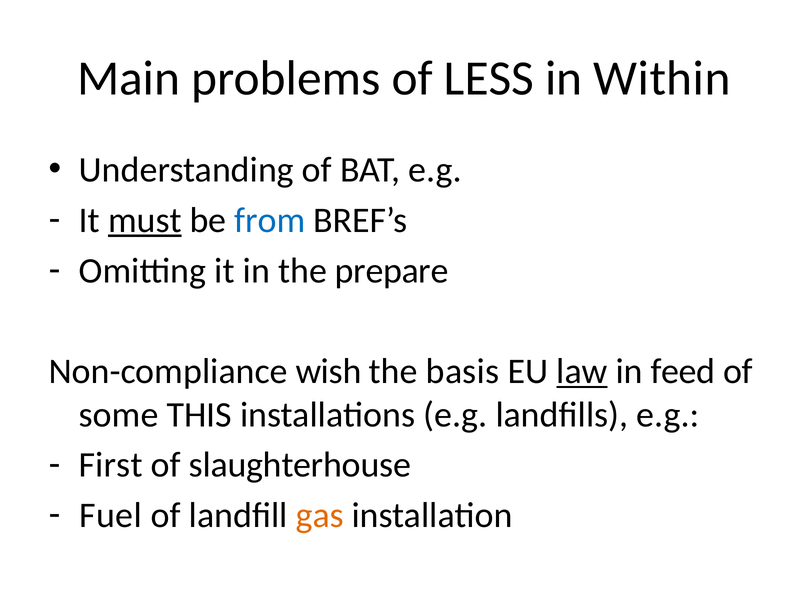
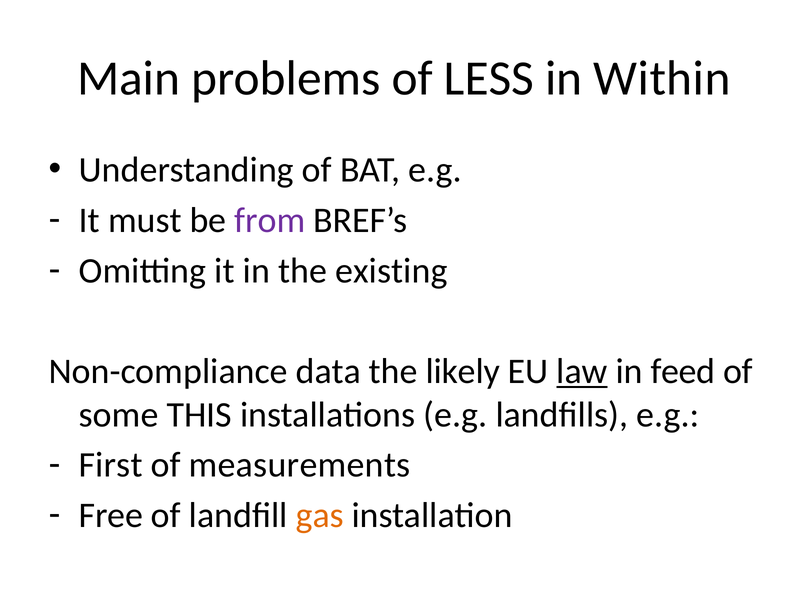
must underline: present -> none (145, 220)
from colour: blue -> purple (270, 220)
prepare: prepare -> existing (391, 271)
wish: wish -> data (328, 371)
basis: basis -> likely (463, 371)
slaughterhouse: slaughterhouse -> measurements (300, 465)
Fuel: Fuel -> Free (111, 515)
